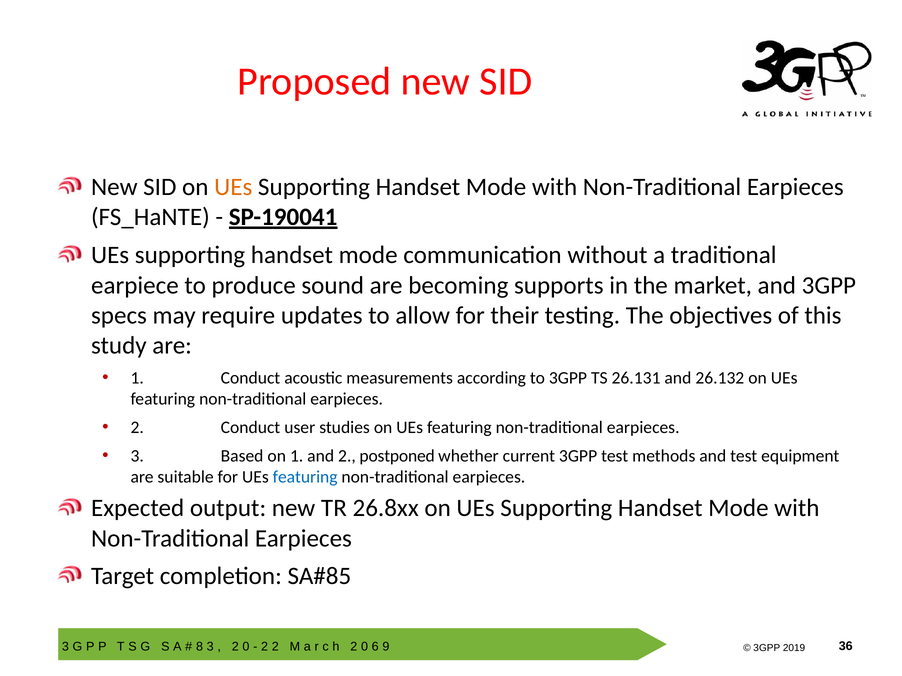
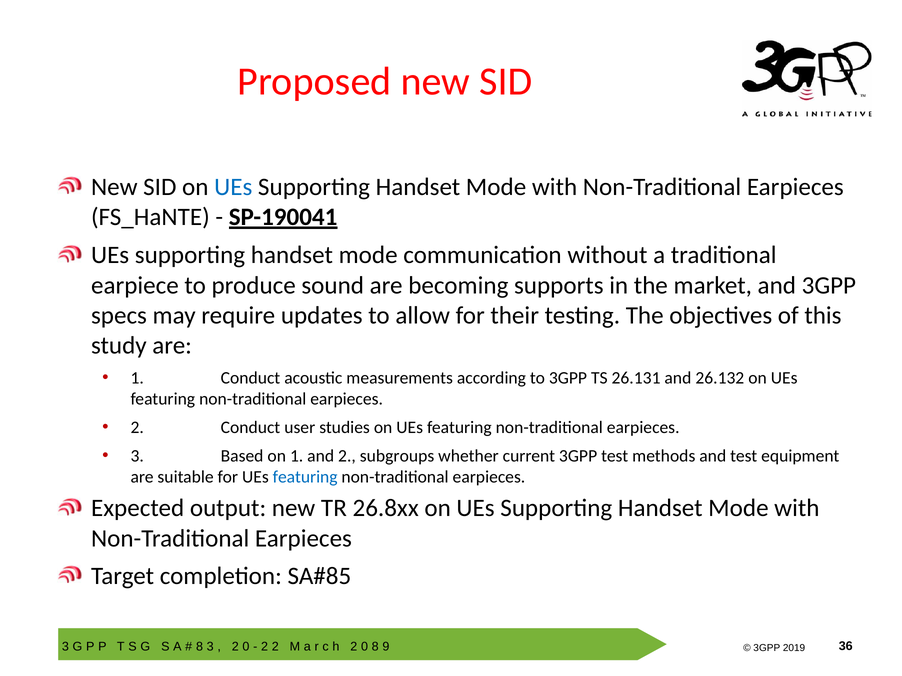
UEs colour: orange -> blue (233, 187)
postponed: postponed -> subgroups (397, 456)
6: 6 -> 8 (375, 647)
